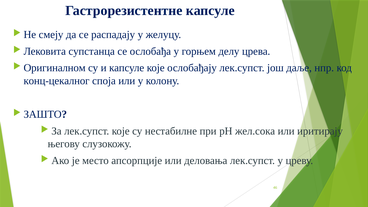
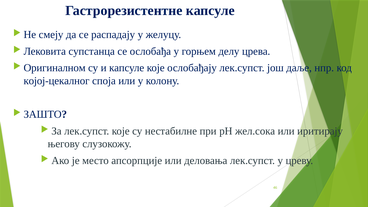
конц-цекалног: конц-цекалног -> којој-цекалног (57, 81)
